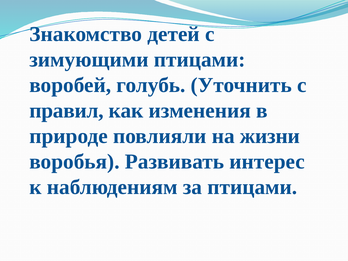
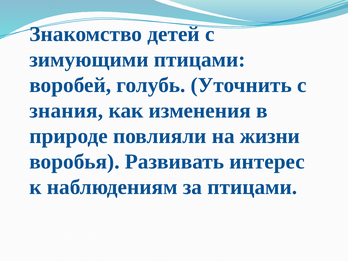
правил: правил -> знания (66, 111)
